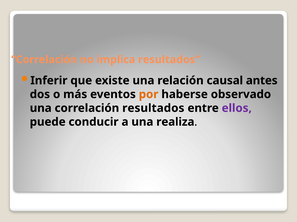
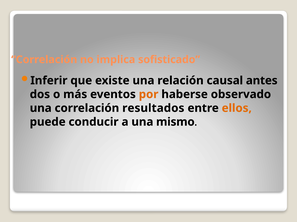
implica resultados: resultados -> sofisticado (169, 60)
ellos colour: purple -> orange (237, 108)
realiza: realiza -> mismo (175, 122)
